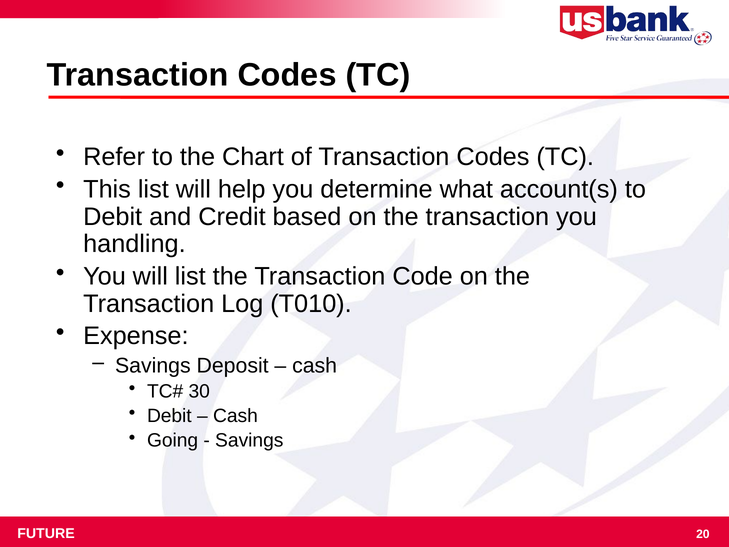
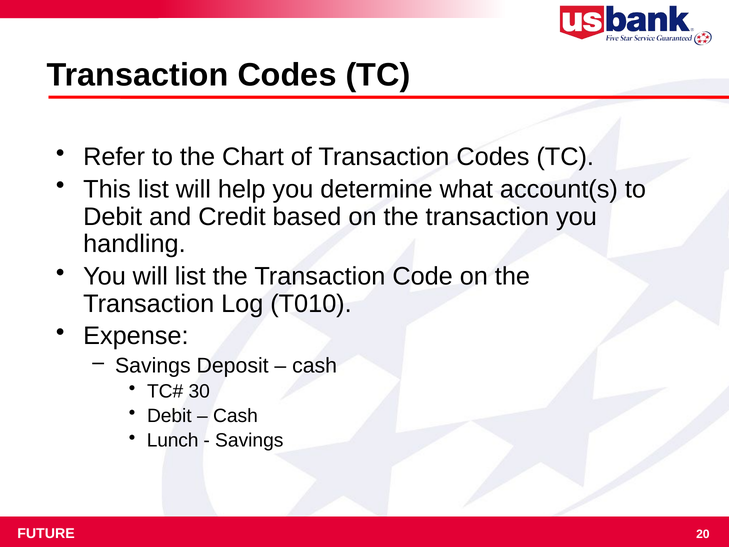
Going: Going -> Lunch (173, 440)
